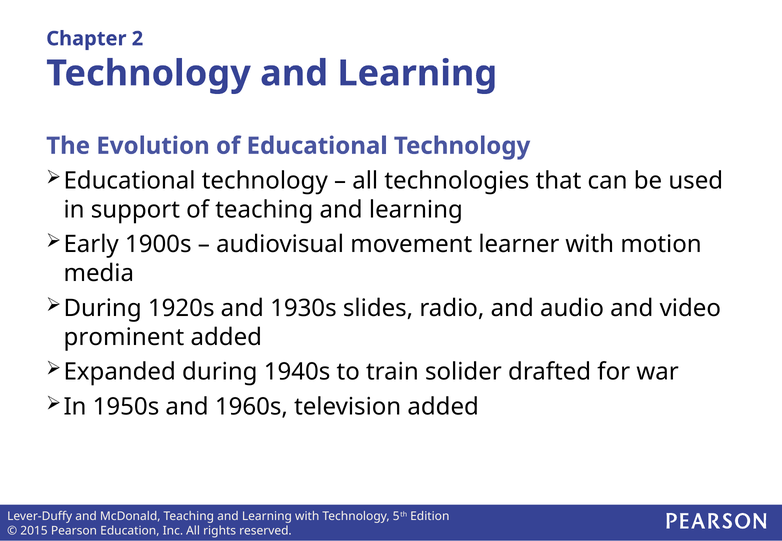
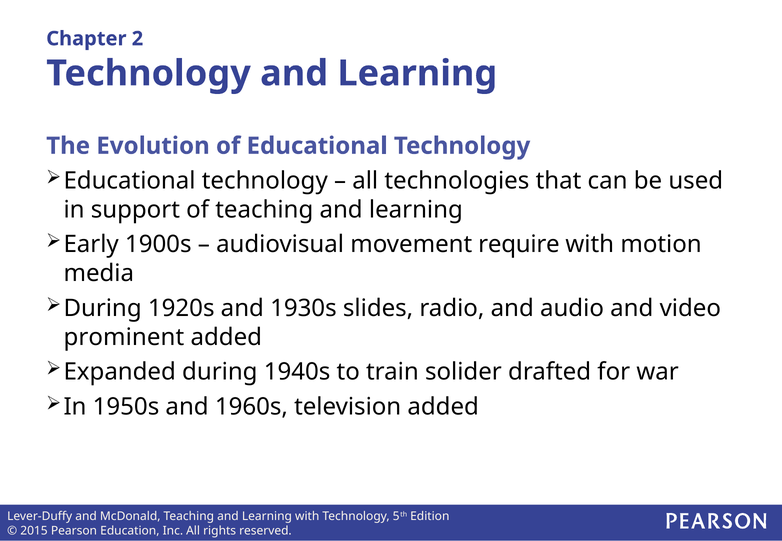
learner: learner -> require (519, 245)
